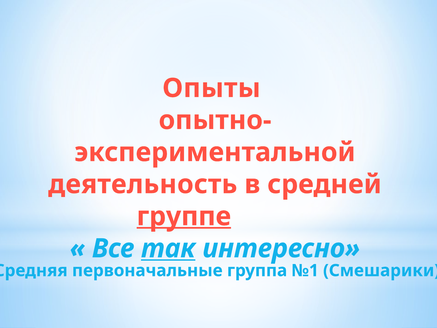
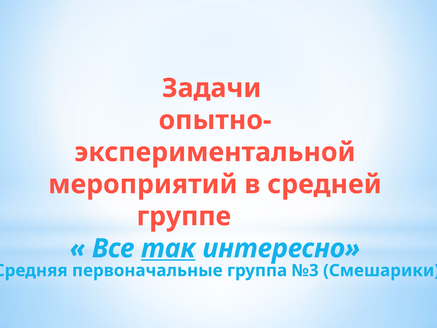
Опыты: Опыты -> Задачи (212, 88)
деятельность: деятельность -> мероприятий (143, 184)
группе underline: present -> none (184, 216)
№1: №1 -> №3 (305, 270)
